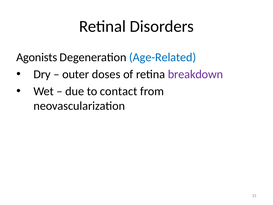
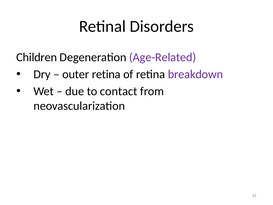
Agonists: Agonists -> Children (37, 57)
Age-Related colour: blue -> purple (163, 57)
outer doses: doses -> retina (106, 74)
